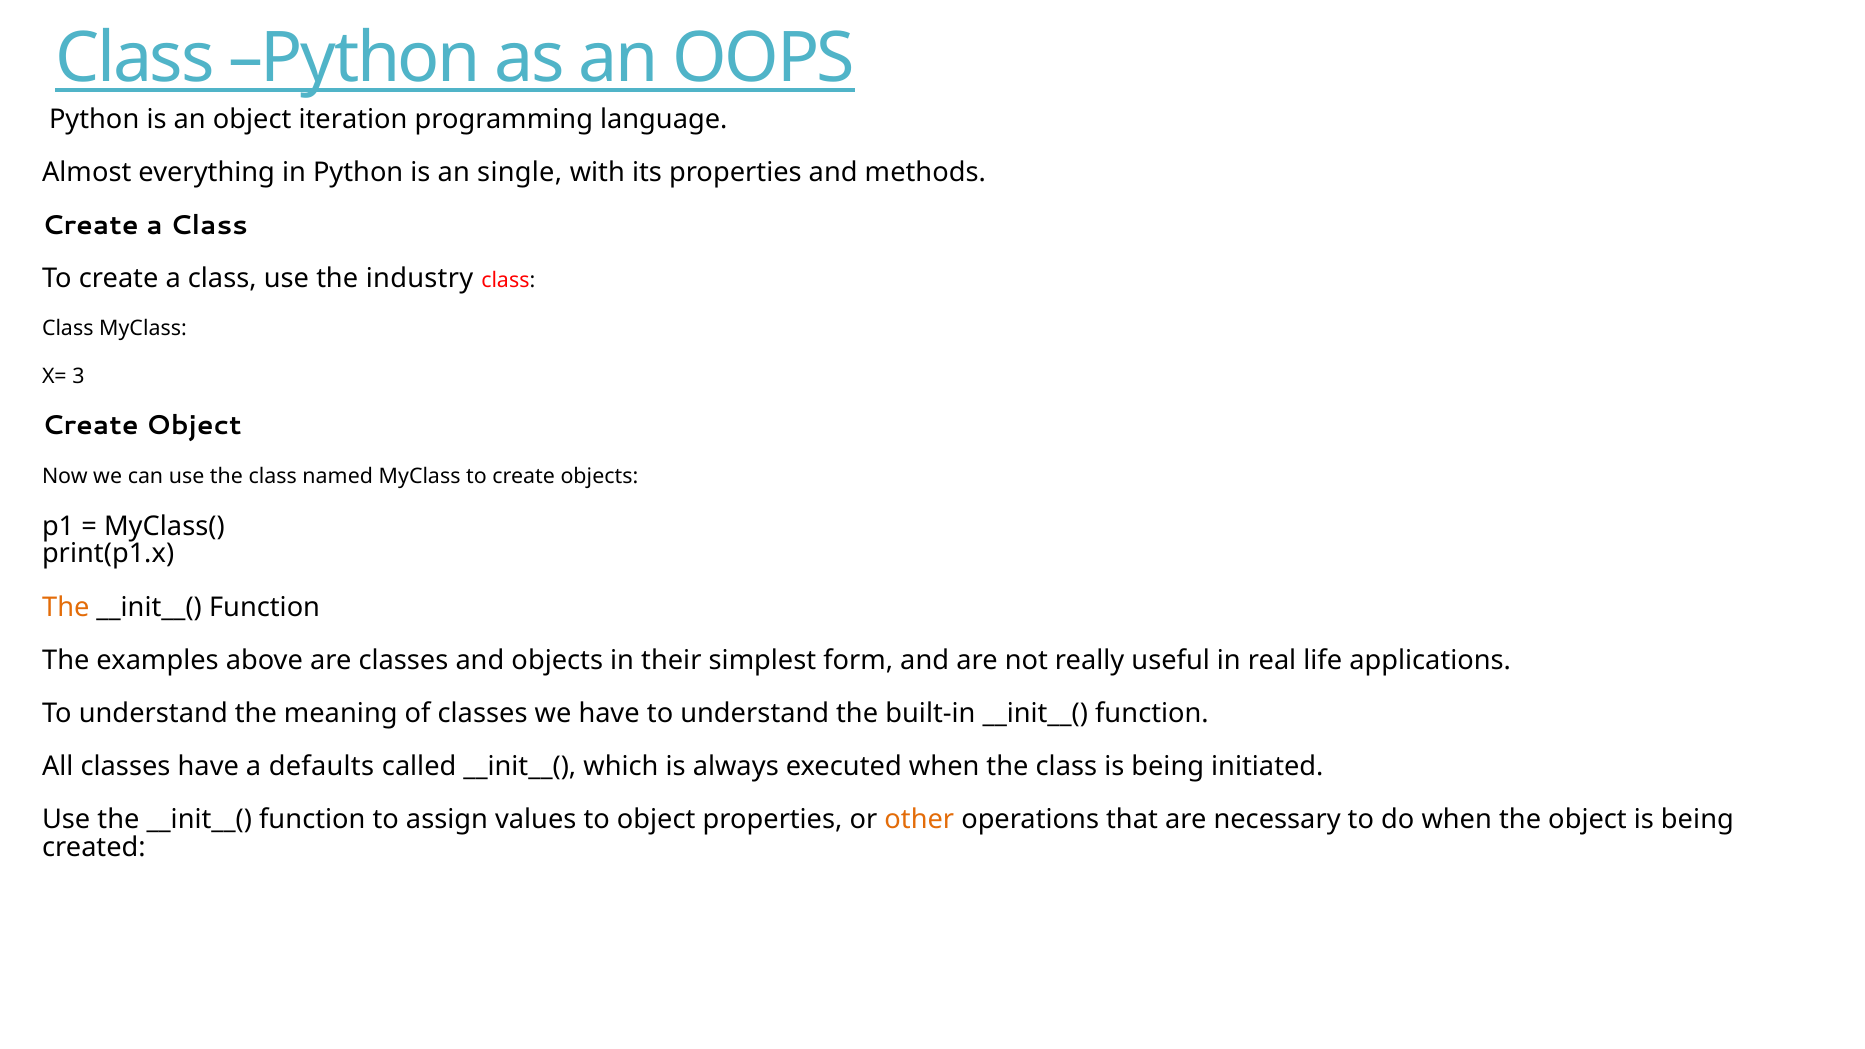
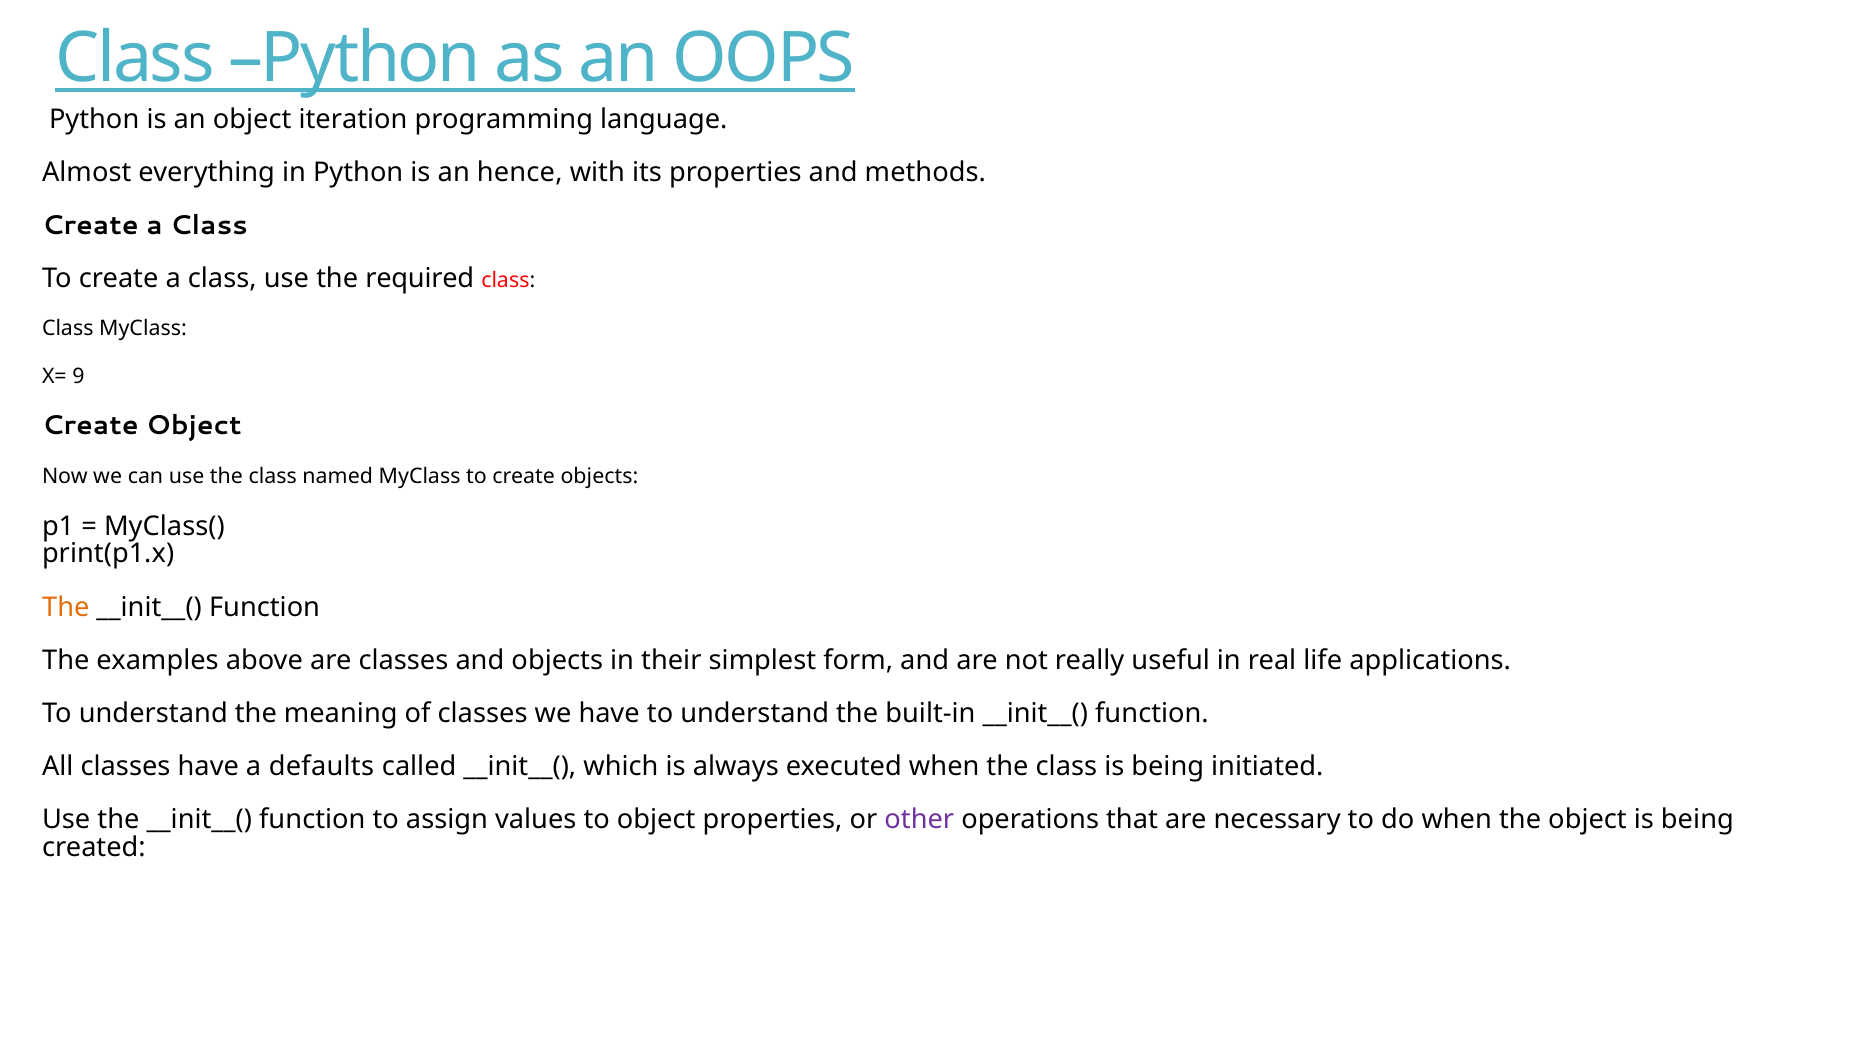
single: single -> hence (520, 172)
industry: industry -> required (420, 279)
3: 3 -> 9 (78, 376)
other colour: orange -> purple (919, 819)
